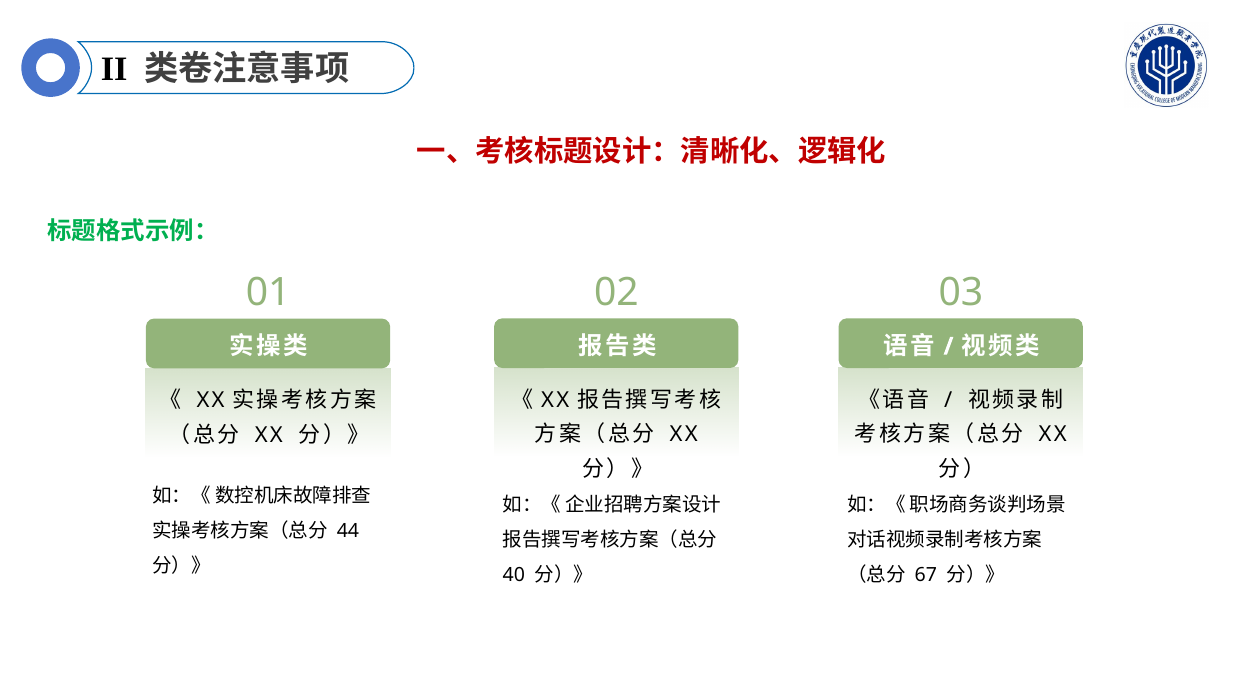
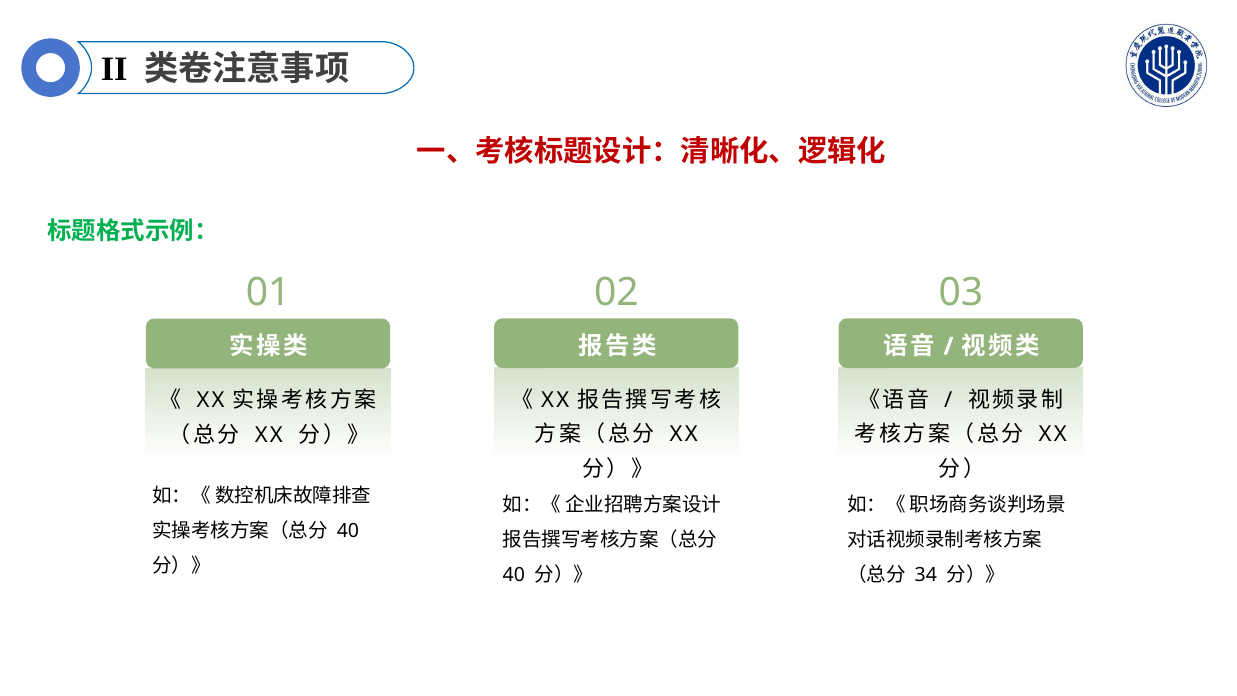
44: 44 -> 40 (348, 531)
67: 67 -> 34 (926, 575)
